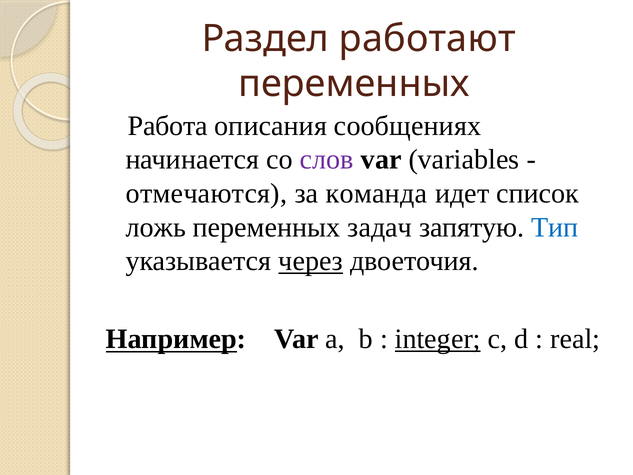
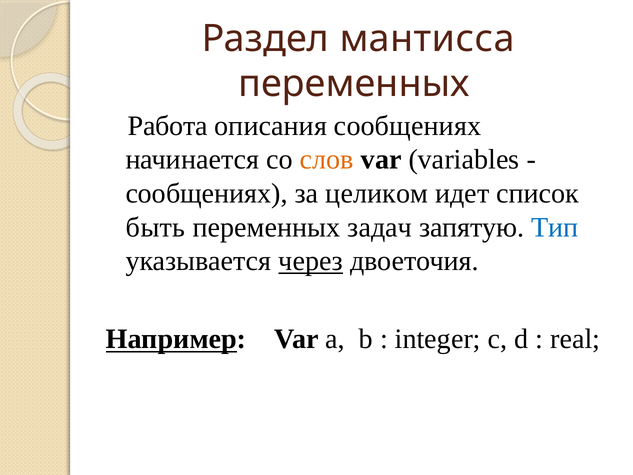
работают: работают -> мантисса (427, 39)
слов colour: purple -> orange (327, 160)
отмечаются: отмечаются -> сообщениях (207, 193)
команда: команда -> целиком (377, 193)
ложь: ложь -> быть (156, 227)
integer underline: present -> none (438, 339)
